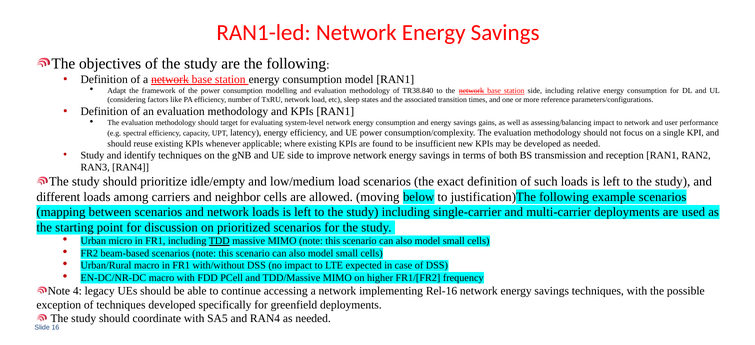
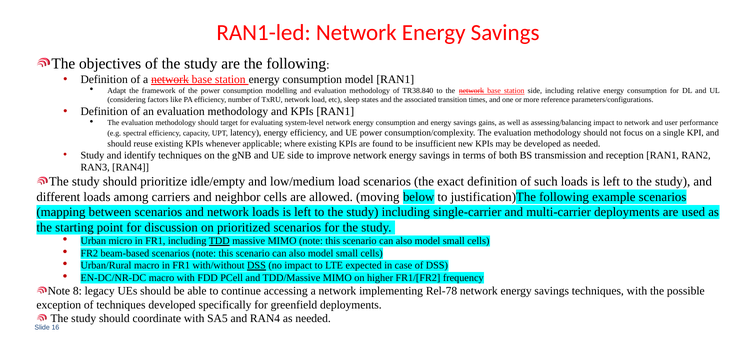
DSS underline: none -> present (256, 266)
4: 4 -> 8 (77, 291)
Rel-16: Rel-16 -> Rel-78 (442, 291)
